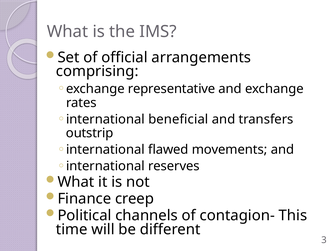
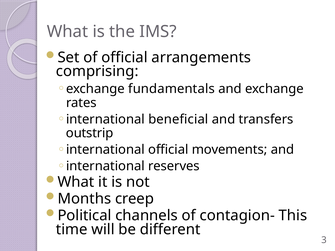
representative: representative -> fundamentals (171, 89)
international flawed: flawed -> official (168, 150)
Finance: Finance -> Months (84, 199)
